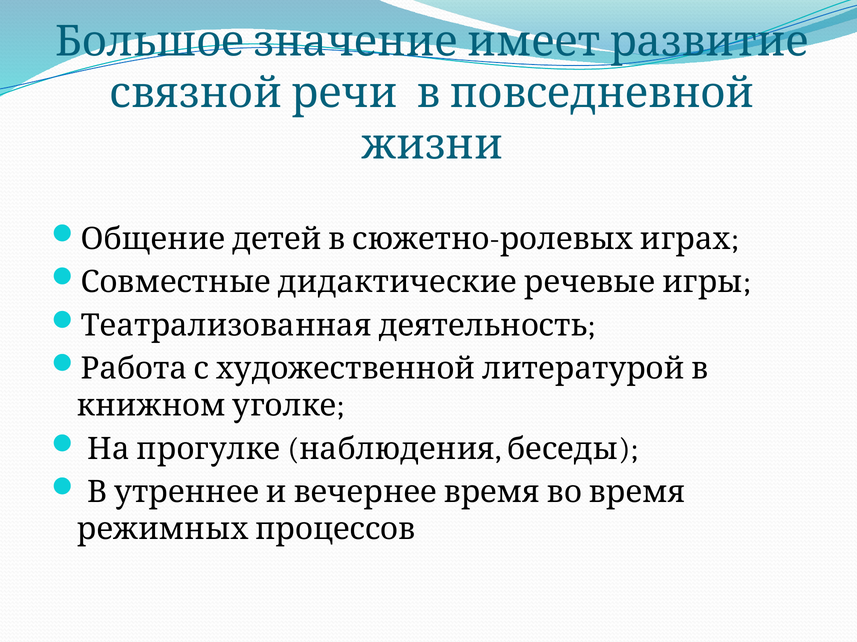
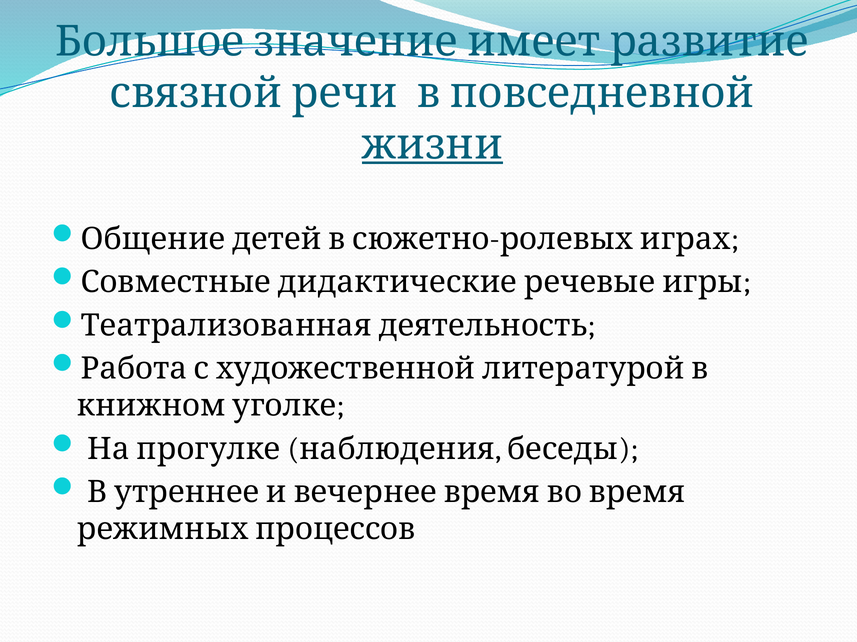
жизни underline: none -> present (432, 145)
